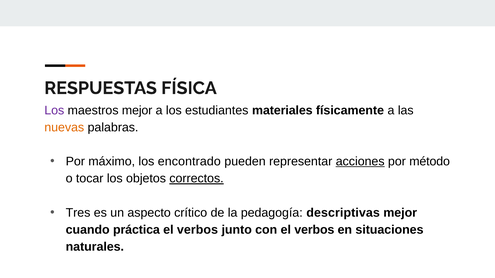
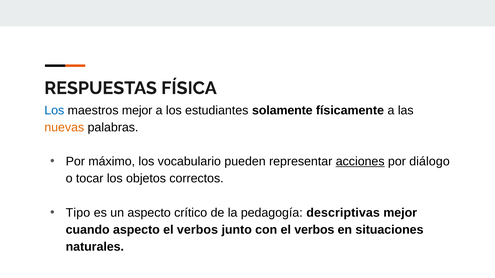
Los colour: purple -> blue (54, 111)
materiales: materiales -> solamente (282, 111)
encontrado: encontrado -> vocabulario (189, 162)
método: método -> diálogo (429, 162)
correctos underline: present -> none (197, 179)
Tres: Tres -> Tipo (78, 213)
cuando práctica: práctica -> aspecto (136, 230)
